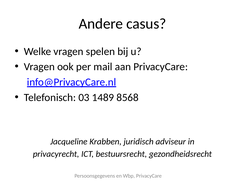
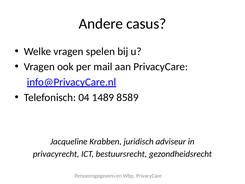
03: 03 -> 04 (84, 97)
8568: 8568 -> 8589 (128, 97)
